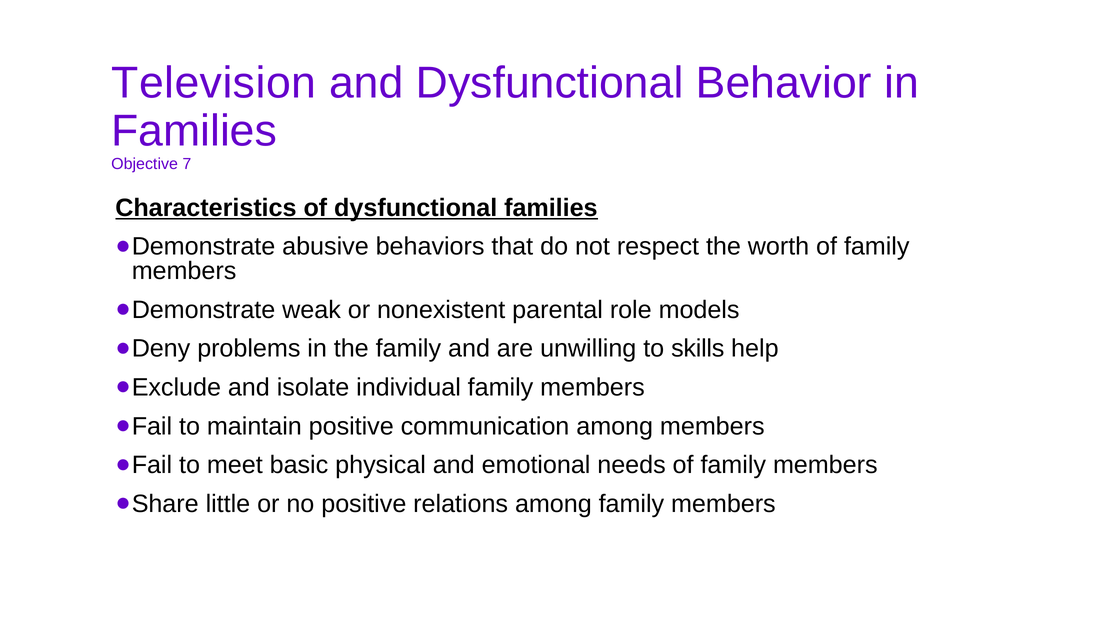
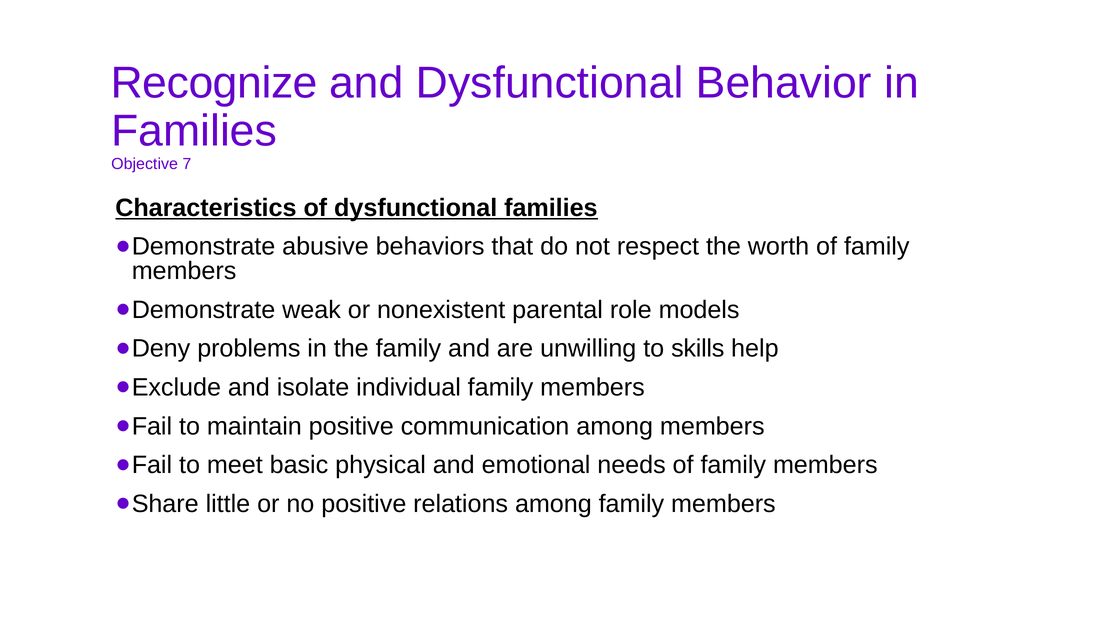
Television: Television -> Recognize (214, 83)
